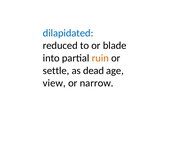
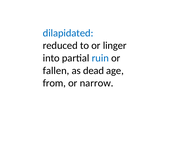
blade: blade -> linger (115, 46)
ruin colour: orange -> blue (100, 58)
settle: settle -> fallen (56, 71)
view: view -> from (54, 84)
